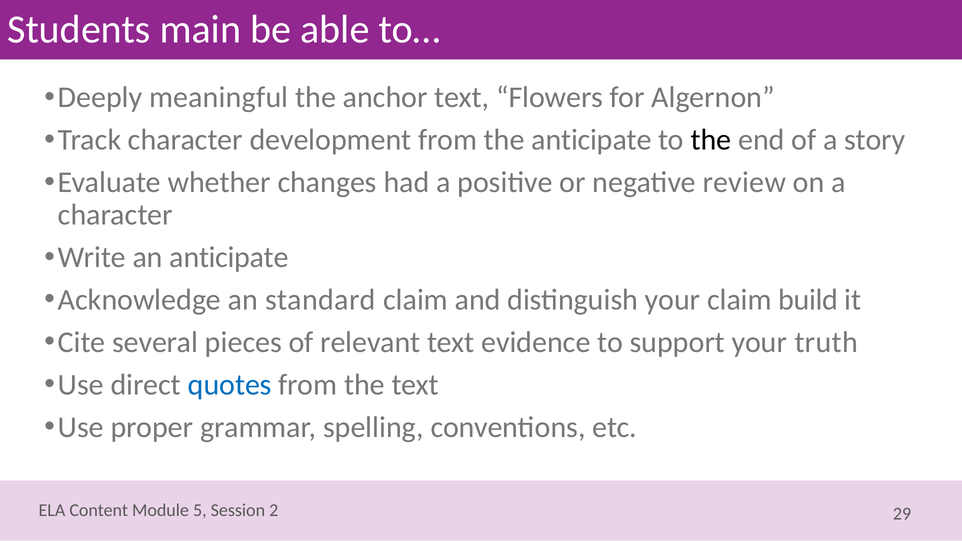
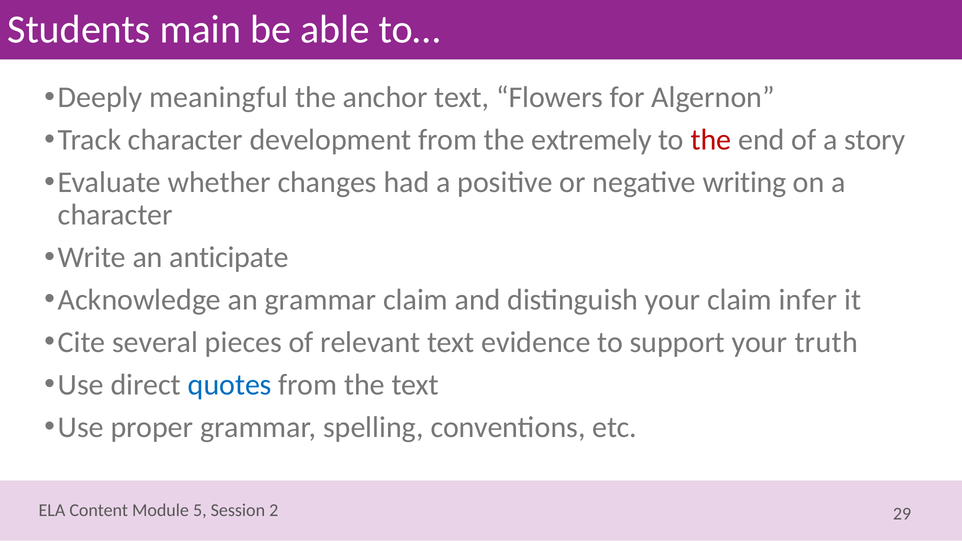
the anticipate: anticipate -> extremely (592, 140)
the colour: black -> red (711, 140)
review: review -> writing (744, 182)
an standard: standard -> grammar (320, 300)
build: build -> infer (808, 300)
